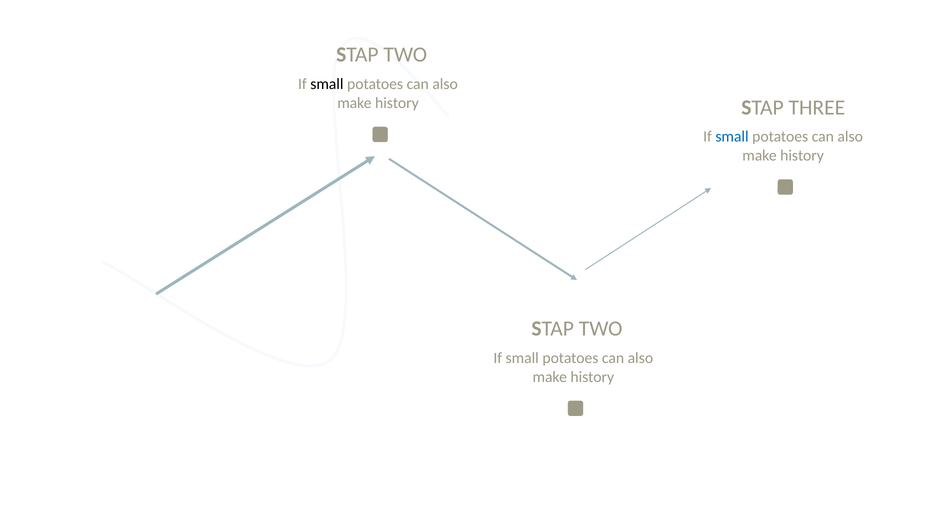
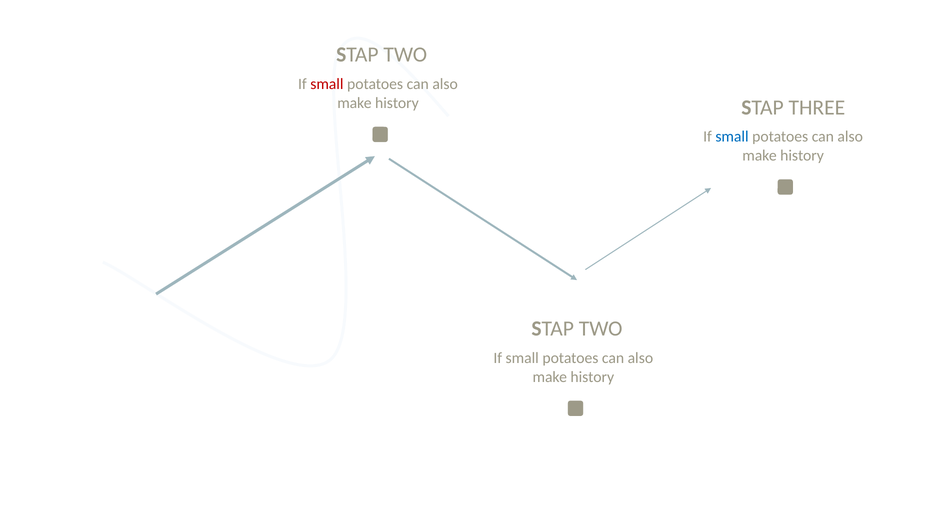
small colour: black -> red (327, 84)
